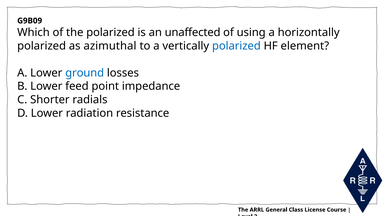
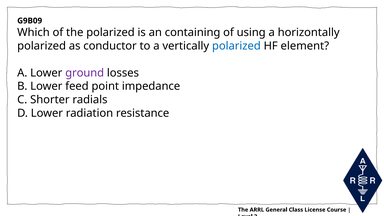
unaffected: unaffected -> containing (193, 32)
azimuthal: azimuthal -> conductor (110, 46)
ground colour: blue -> purple (85, 73)
